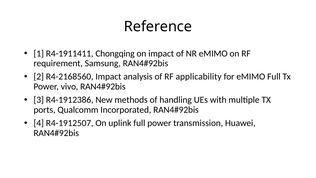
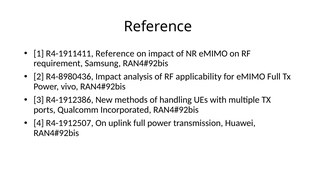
R4-1911411 Chongqing: Chongqing -> Reference (115, 53)
R4-2168560: R4-2168560 -> R4-8980436 (70, 77)
